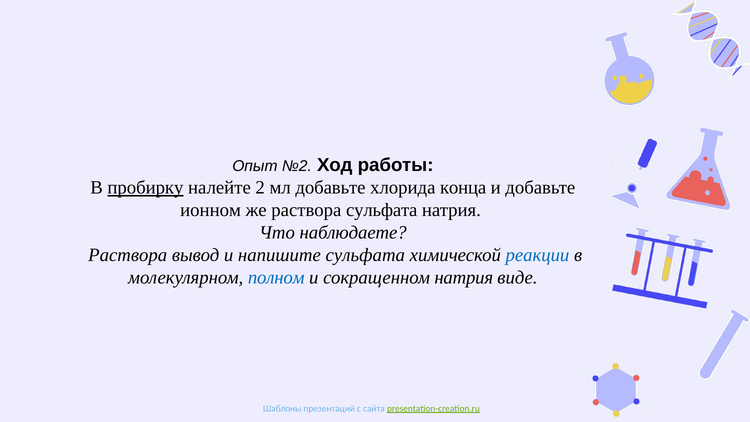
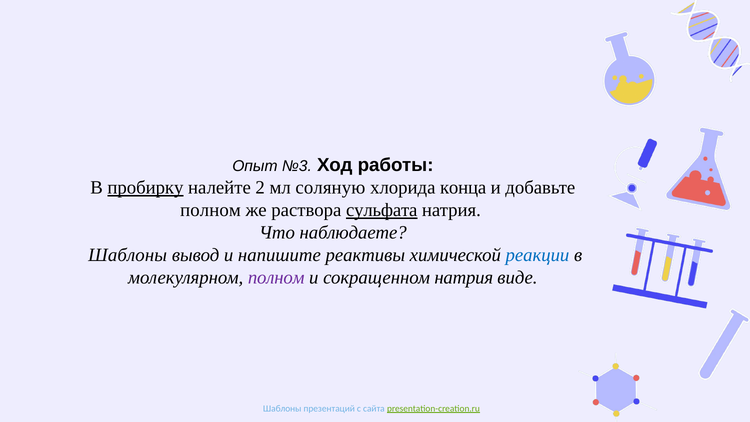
№2: №2 -> №3 (297, 166)
мл добавьте: добавьте -> соляную (330, 188)
ионном: ионном -> полном (210, 210)
сульфата underline: none -> present (382, 210)
Раствора: Раствора -> Шаблоны (128, 255)
напишите сульфата: сульфата -> реактивы (365, 255)
полном colour: blue -> purple (276, 278)
